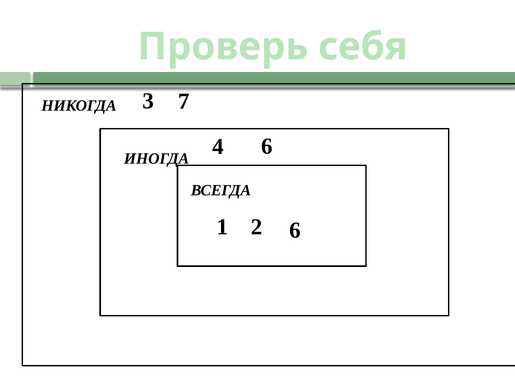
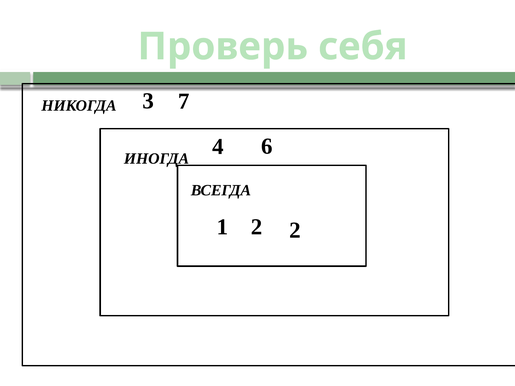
2 6: 6 -> 2 (295, 230)
